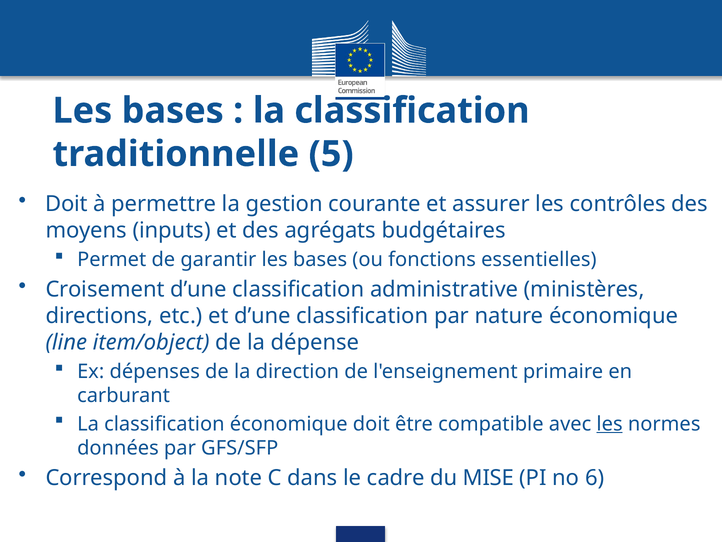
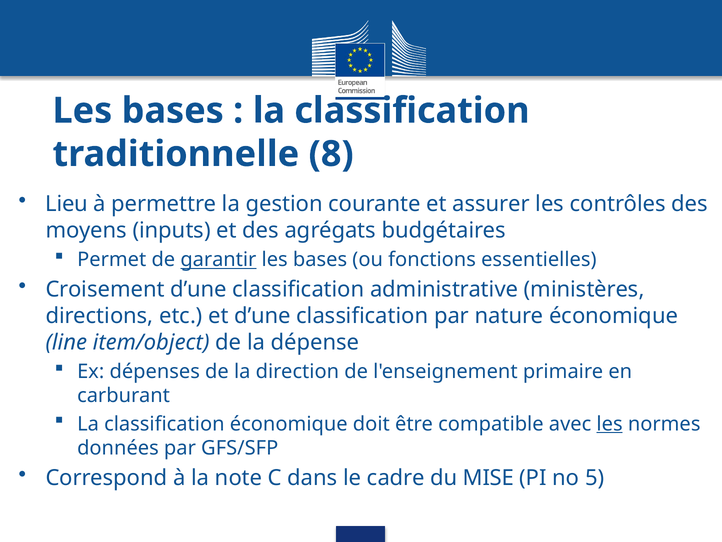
5: 5 -> 8 (331, 154)
Doit: Doit -> Lieu (67, 204)
garantir underline: none -> present (218, 259)
6: 6 -> 5 (595, 477)
